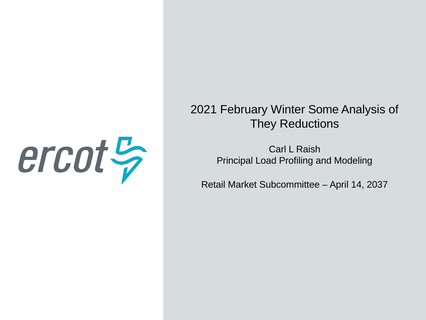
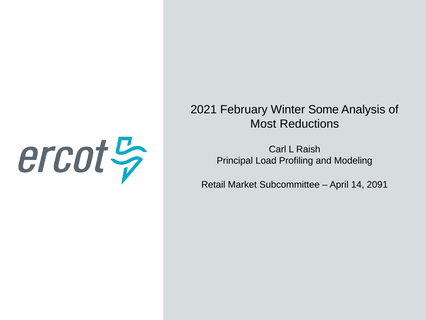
They: They -> Most (263, 124)
2037: 2037 -> 2091 (377, 185)
